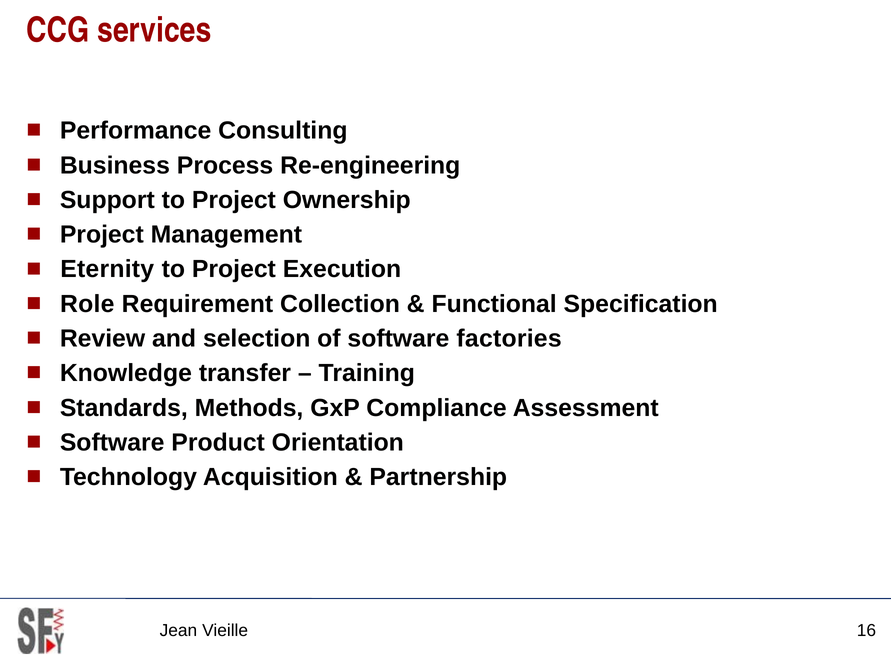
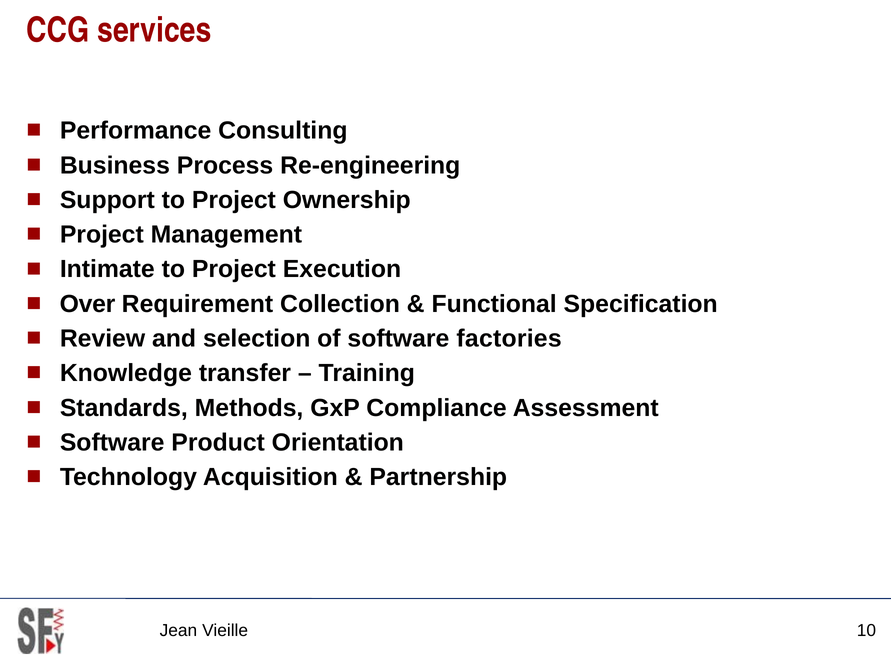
Eternity: Eternity -> Intimate (107, 269)
Role: Role -> Over (88, 304)
16: 16 -> 10 (866, 631)
